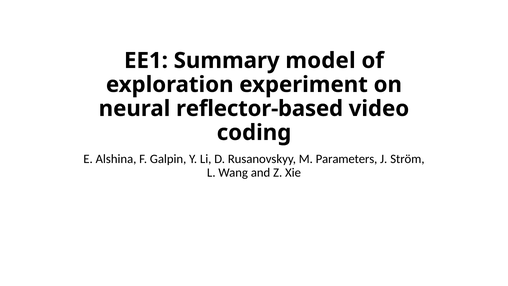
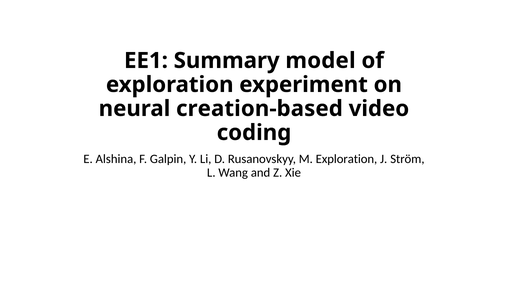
reflector-based: reflector-based -> creation-based (259, 109)
M Parameters: Parameters -> Exploration (346, 159)
